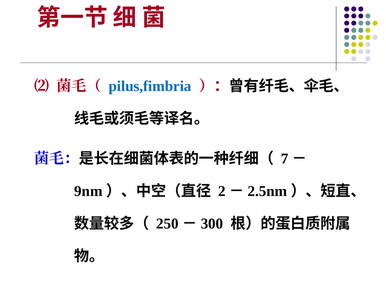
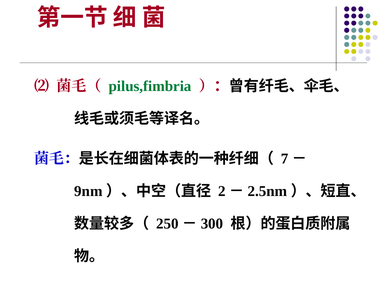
pilus,fimbria colour: blue -> green (150, 86)
